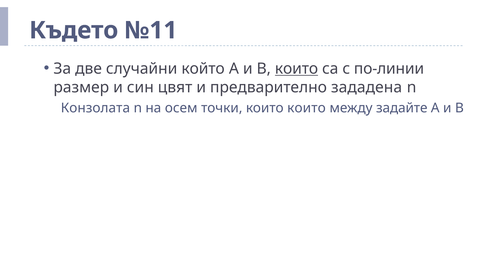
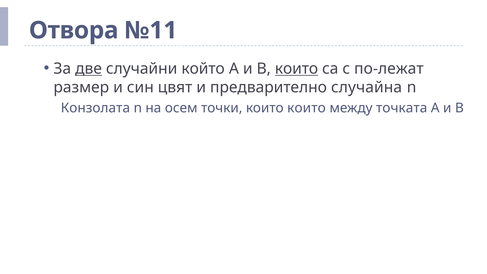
Където: Където -> Отвора (74, 30)
две underline: none -> present (89, 69)
по-линии: по-линии -> по-лежат (389, 69)
зададена: зададена -> случайна (367, 87)
задайте: задайте -> точката (402, 108)
